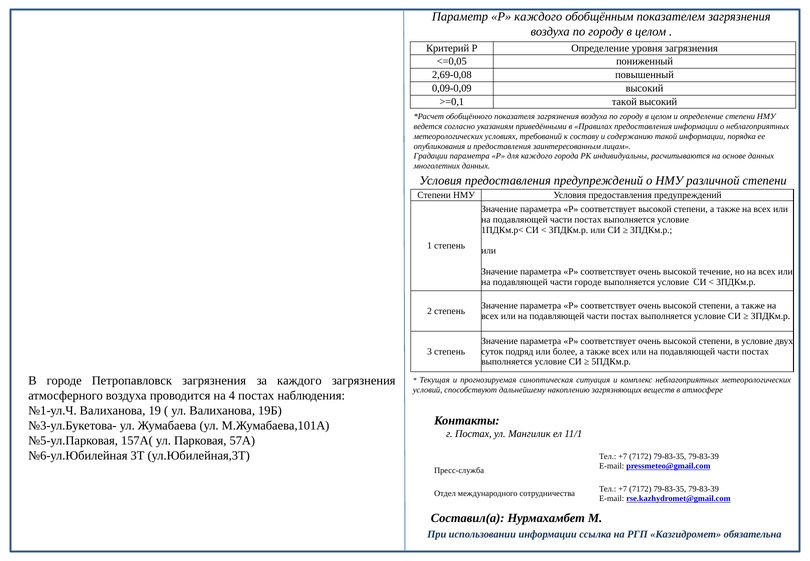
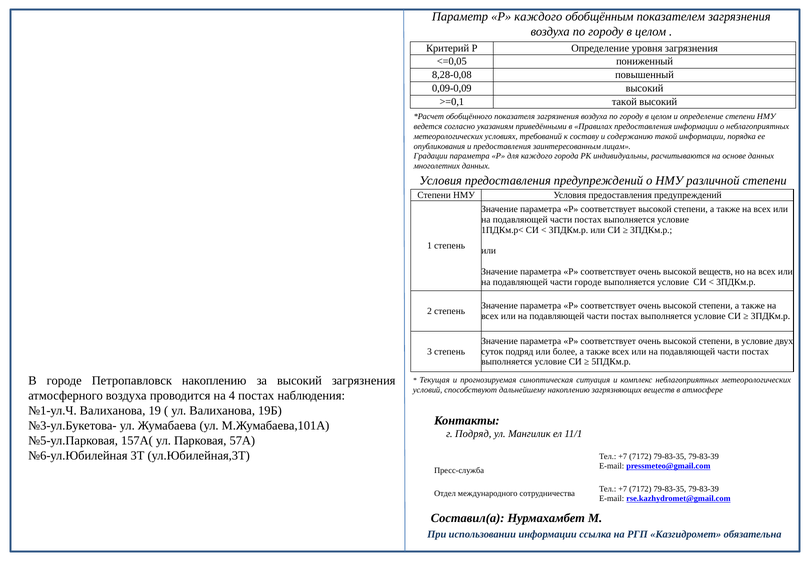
2,69-0,08: 2,69-0,08 -> 8,28-0,08 (452, 75)
высокой течение: течение -> веществ (716, 271)
Петропавловск загрязнения: загрязнения -> накоплению (214, 381)
за каждого: каждого -> высокий (299, 381)
г Постах: Постах -> Подряд (473, 434)
